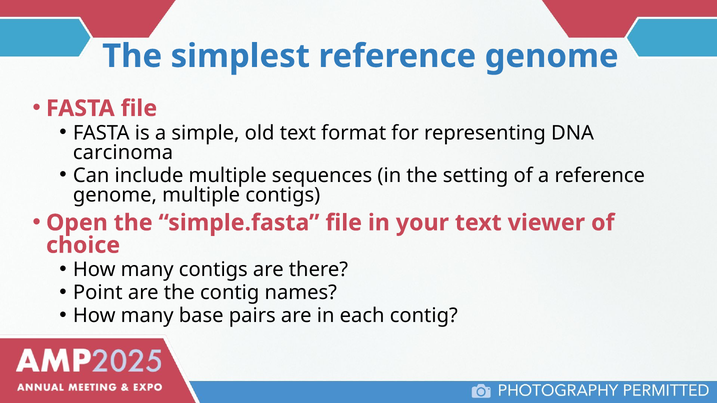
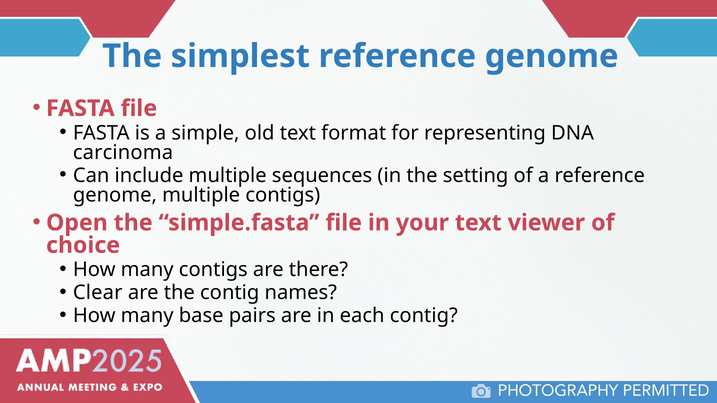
Point: Point -> Clear (98, 293)
